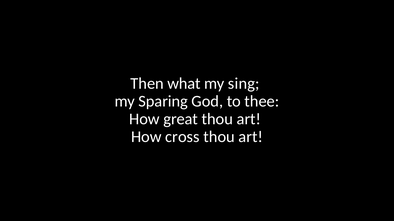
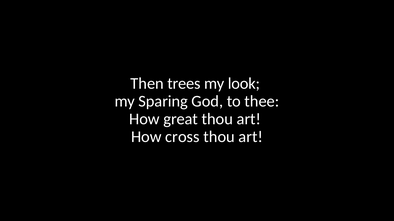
what: what -> trees (184, 84)
sing: sing -> look (244, 84)
